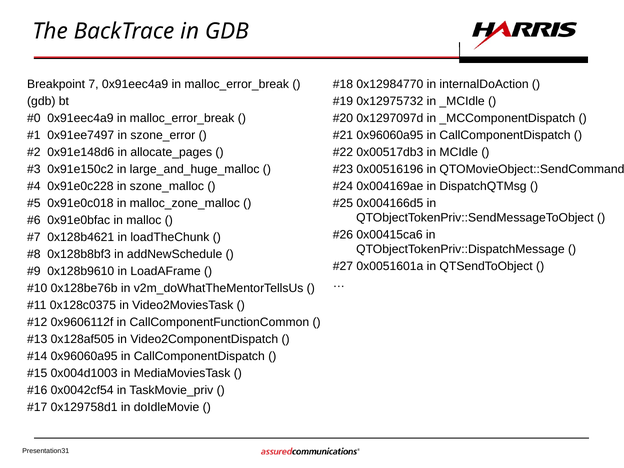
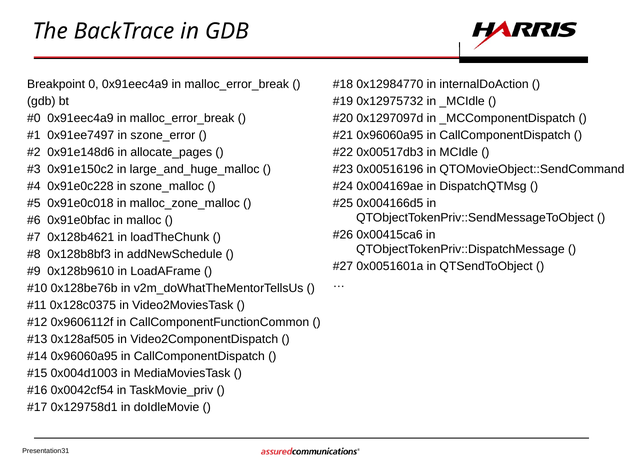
7: 7 -> 0 (94, 84)
